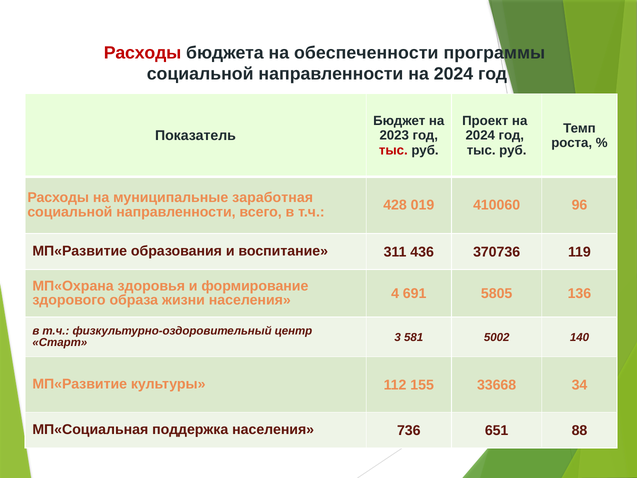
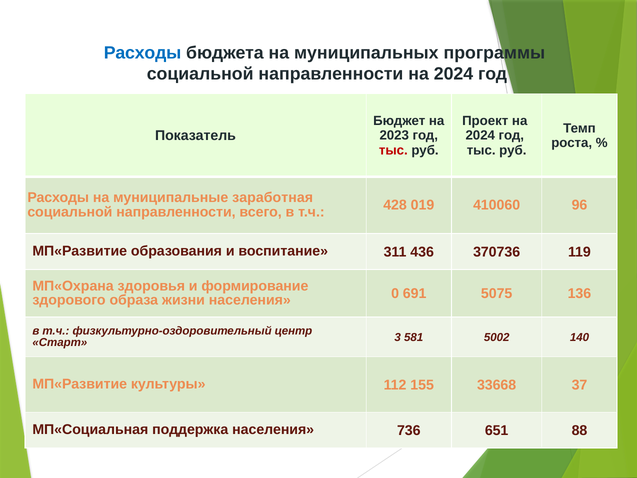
Расходы colour: red -> blue (143, 53)
обеспеченности: обеспеченности -> муниципальных (366, 53)
4: 4 -> 0 (395, 293)
5805: 5805 -> 5075 (497, 293)
34: 34 -> 37 (579, 385)
